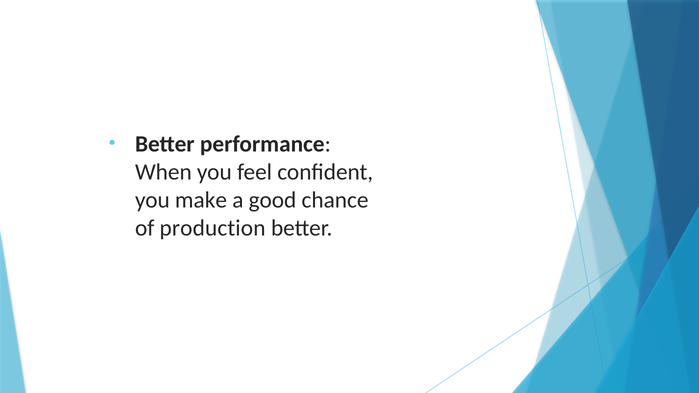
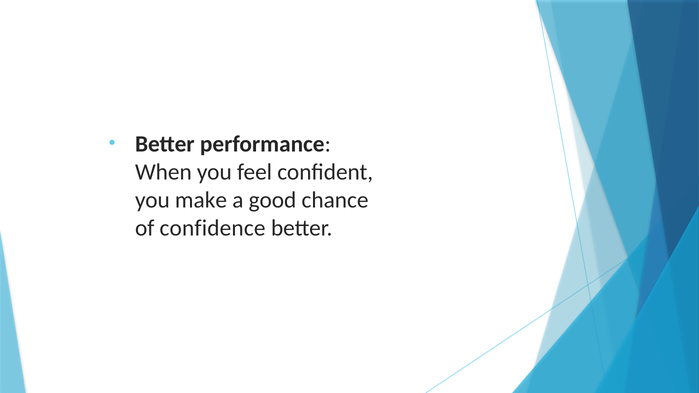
production: production -> confidence (213, 228)
